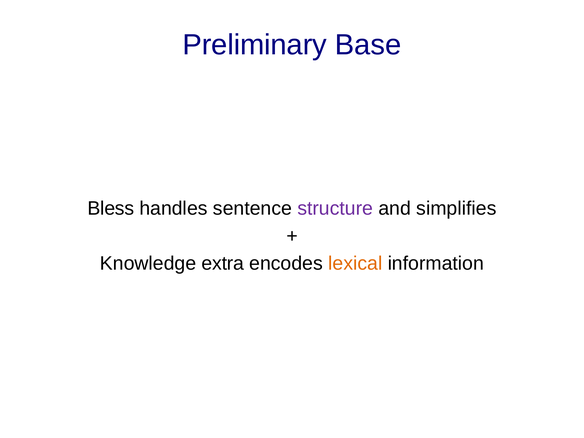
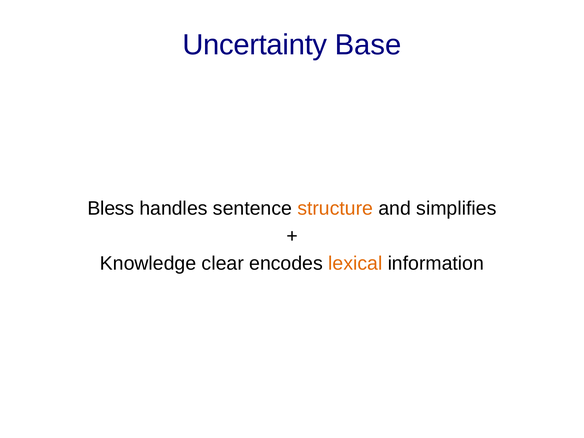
Preliminary: Preliminary -> Uncertainty (255, 45)
structure colour: purple -> orange (335, 209)
extra: extra -> clear (223, 263)
